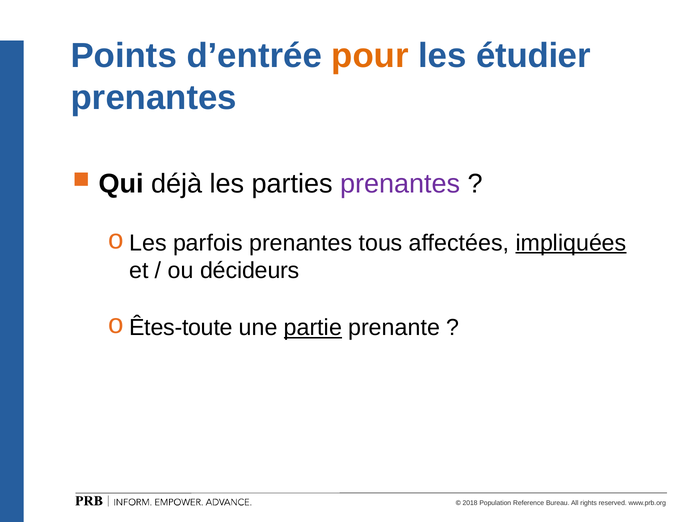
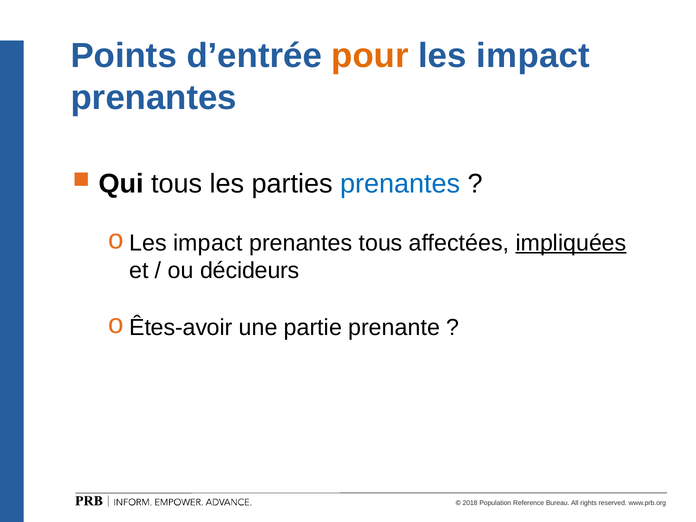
étudier: étudier -> impact (533, 56)
Qui déjà: déjà -> tous (177, 184)
prenantes colour: purple -> blue (400, 184)
parfois: parfois -> impact (208, 243)
Êtes-toute: Êtes-toute -> Êtes-avoir (181, 328)
partie underline: present -> none (313, 328)
